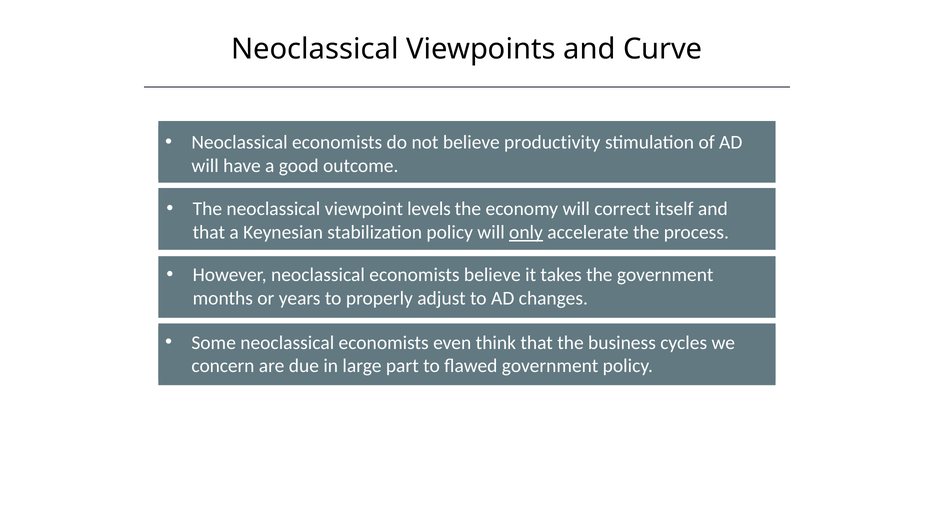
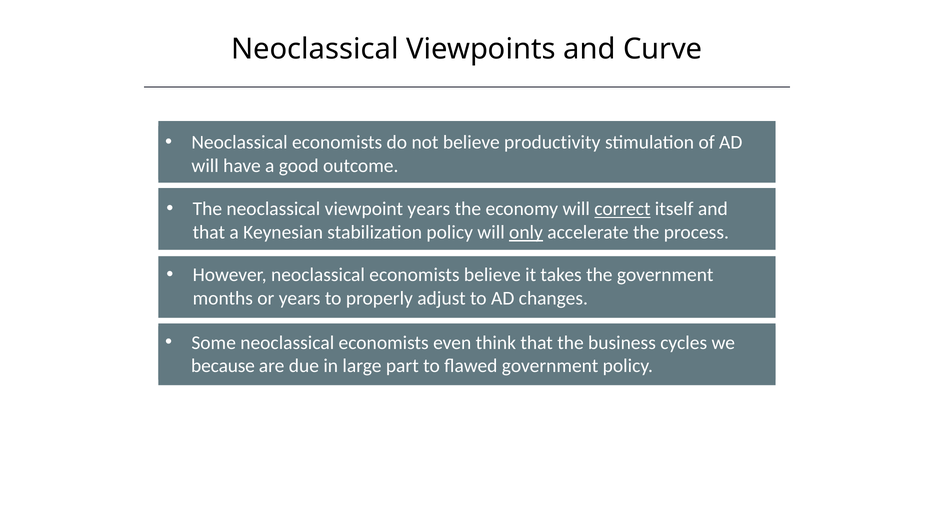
viewpoint levels: levels -> years (429, 209)
correct underline: none -> present (622, 209)
concern: concern -> because (223, 366)
